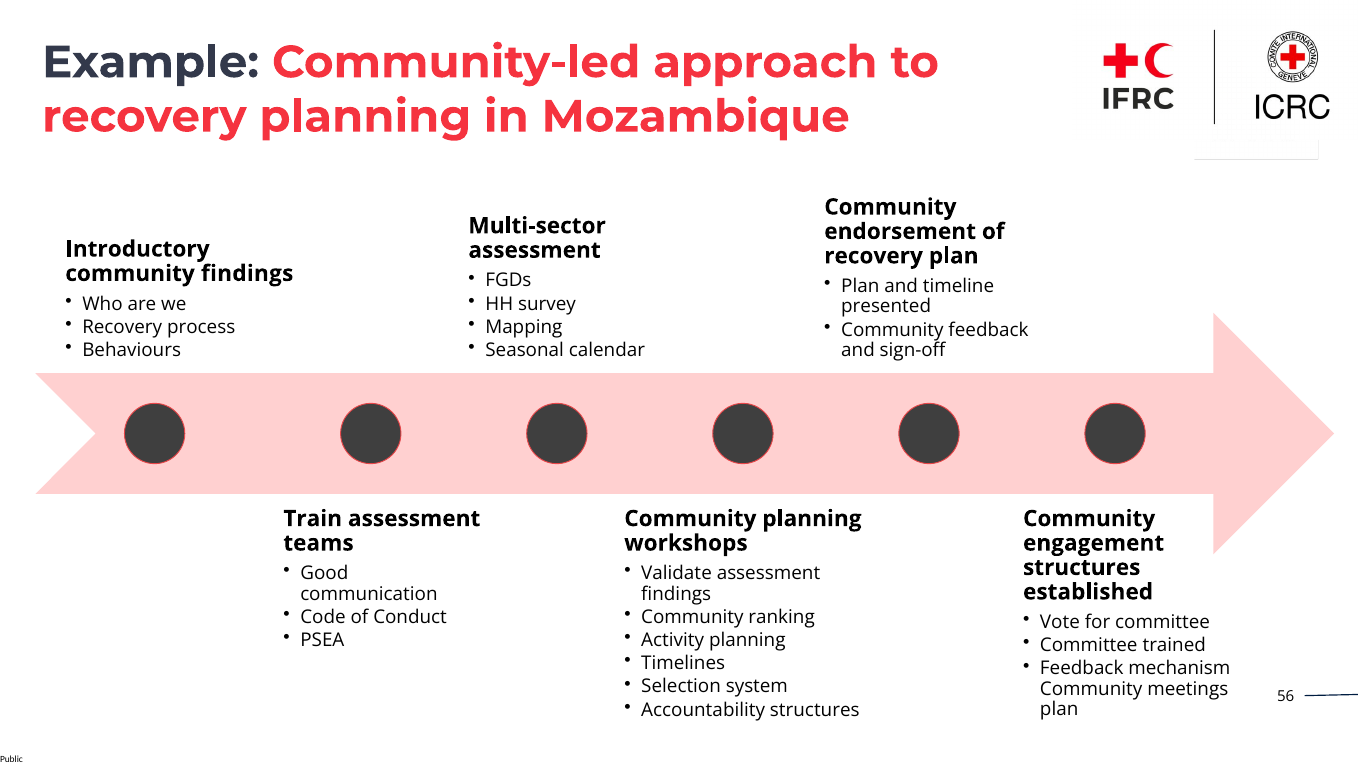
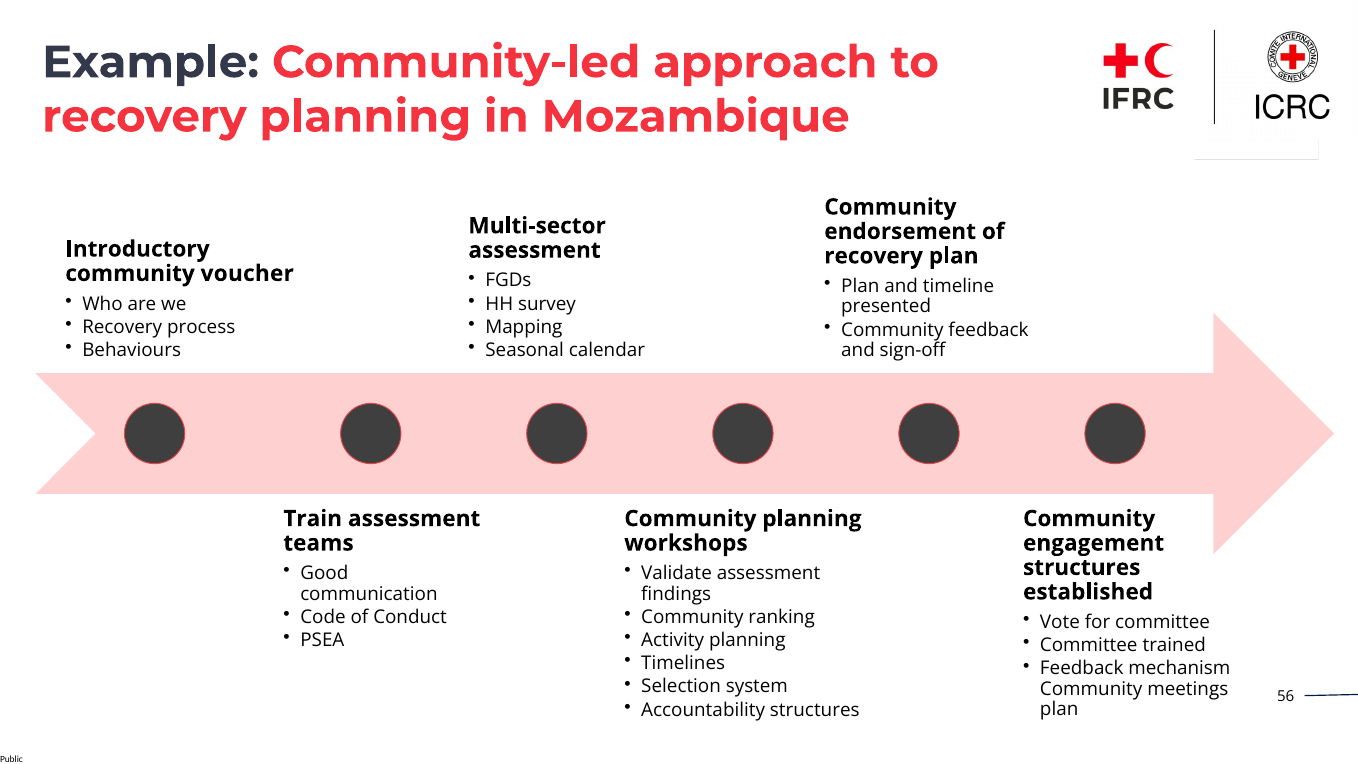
community findings: findings -> voucher (247, 273)
